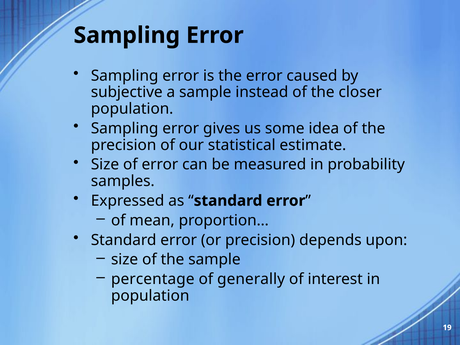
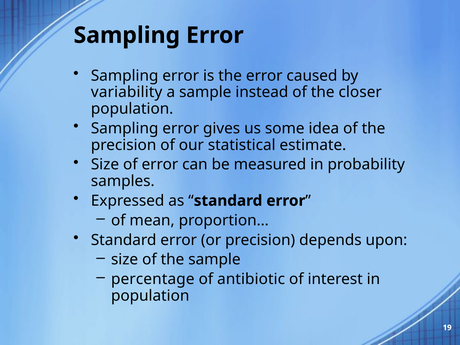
subjective: subjective -> variability (127, 92)
generally: generally -> antibiotic (251, 279)
